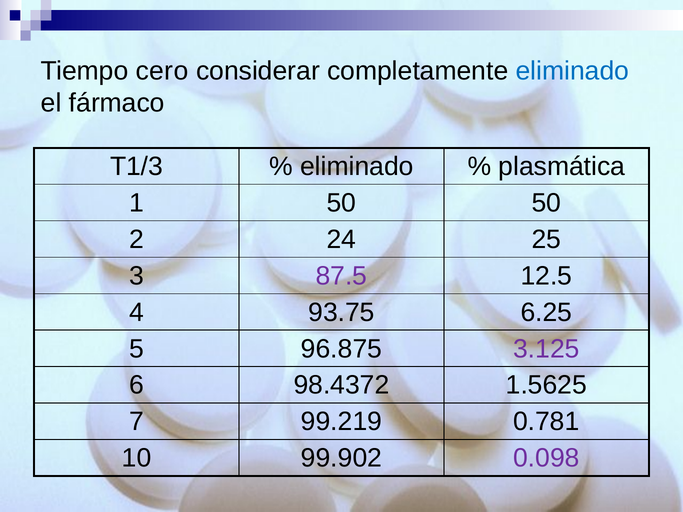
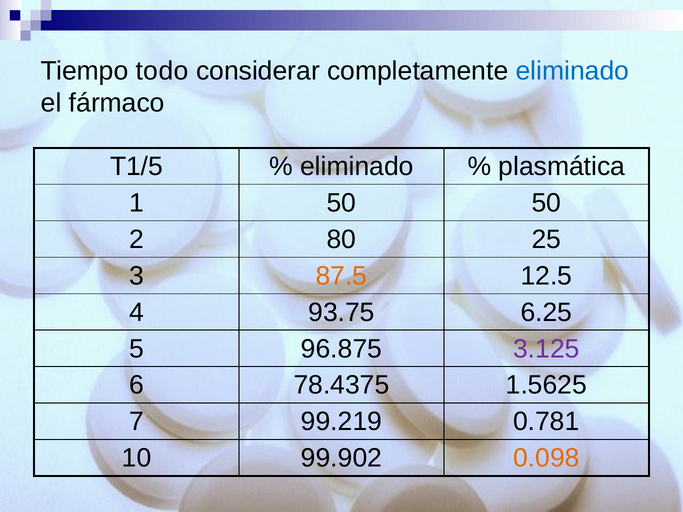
cero: cero -> todo (162, 71)
T1/3: T1/3 -> T1/5 (137, 167)
24: 24 -> 80 (342, 240)
87.5 colour: purple -> orange (341, 276)
98.4372: 98.4372 -> 78.4375 (341, 385)
0.098 colour: purple -> orange (546, 458)
